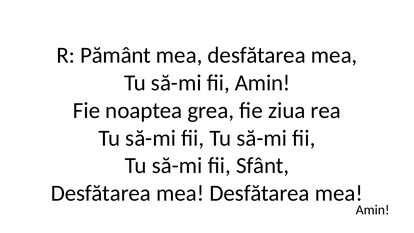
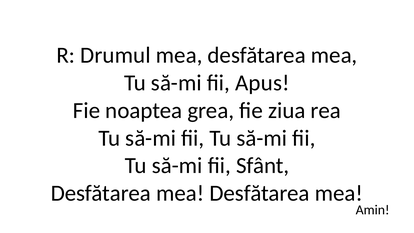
Pământ: Pământ -> Drumul (115, 55)
fii Amin: Amin -> Apus (262, 83)
